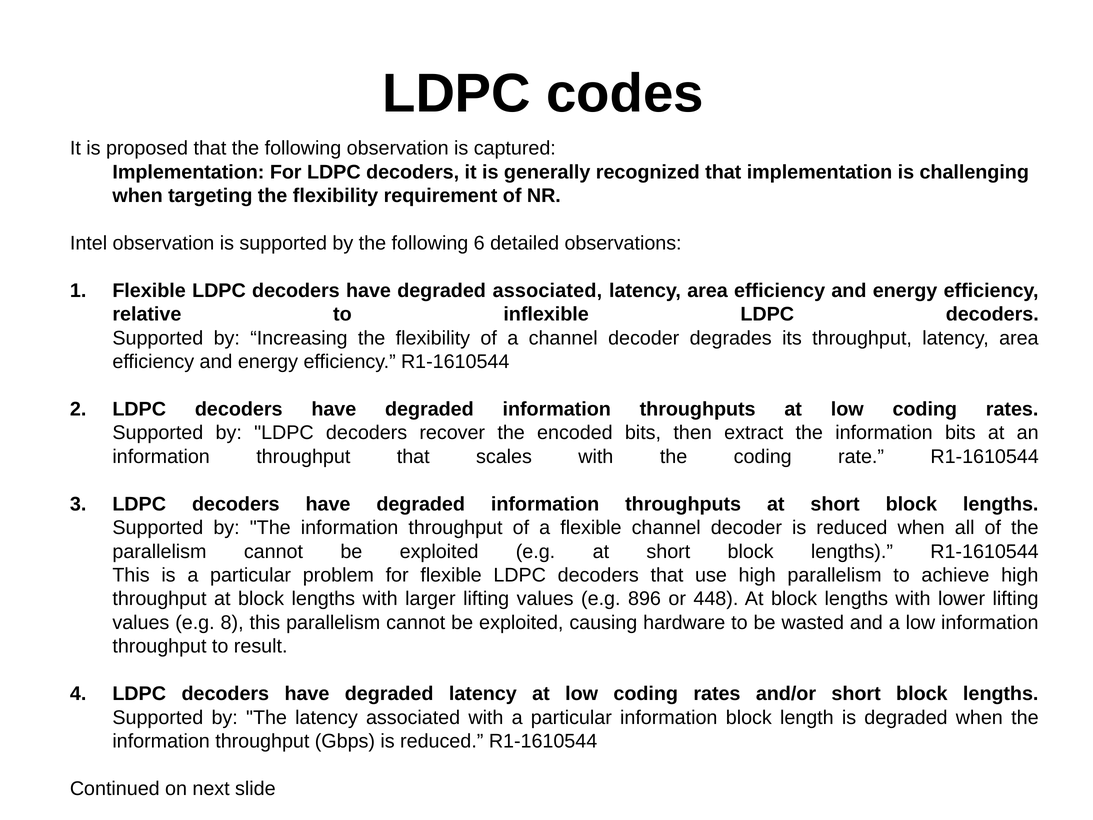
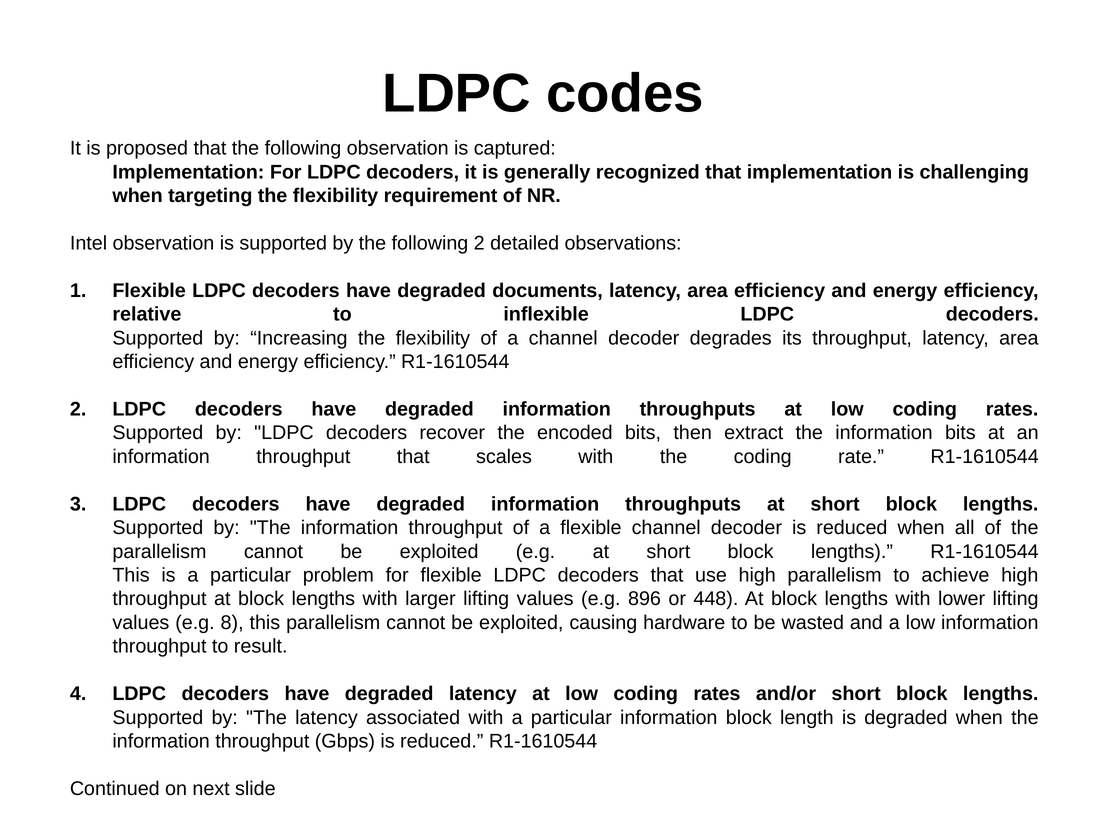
following 6: 6 -> 2 (479, 243)
degraded associated: associated -> documents (547, 291)
